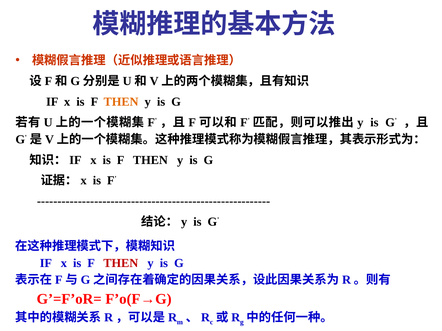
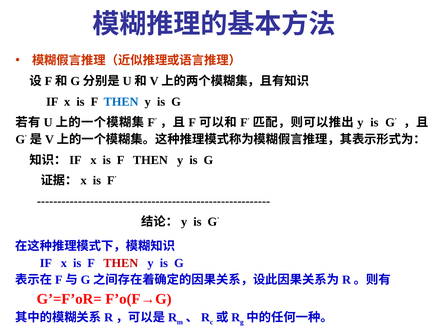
THEN colour: orange -> blue (121, 102)
